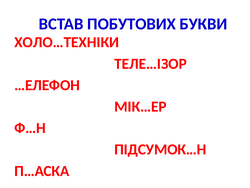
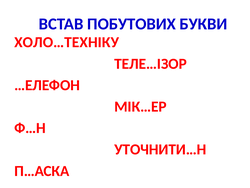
ХОЛО…ТЕХНІКИ: ХОЛО…ТЕХНІКИ -> ХОЛО…ТЕХНІКУ (67, 42)
ПІДСУМОК…Н: ПІДСУМОК…Н -> УТОЧНИТИ…Н (160, 149)
